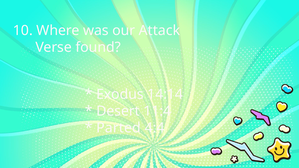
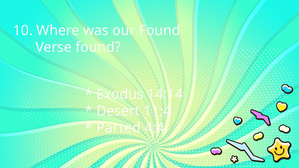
our Attack: Attack -> Found (160, 31)
